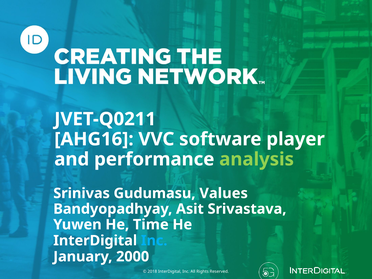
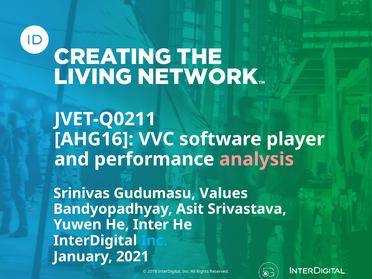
analysis colour: light green -> pink (257, 159)
Time: Time -> Inter (151, 225)
2000: 2000 -> 2021 (133, 257)
